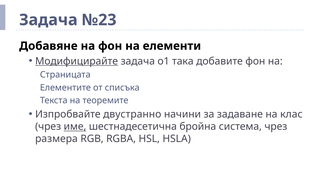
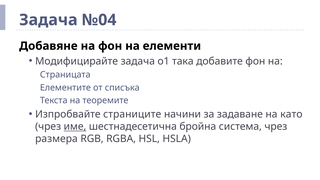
№23: №23 -> №04 (99, 20)
Модифицирайте underline: present -> none (77, 61)
двустранно: двустранно -> страниците (132, 114)
клас: клас -> като (291, 114)
